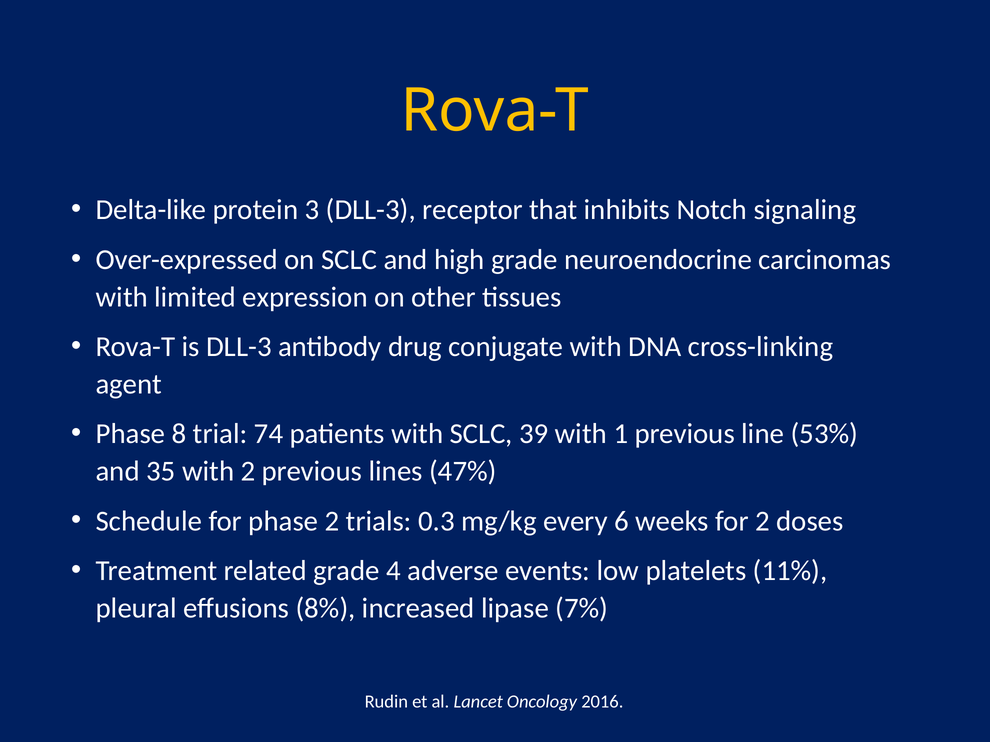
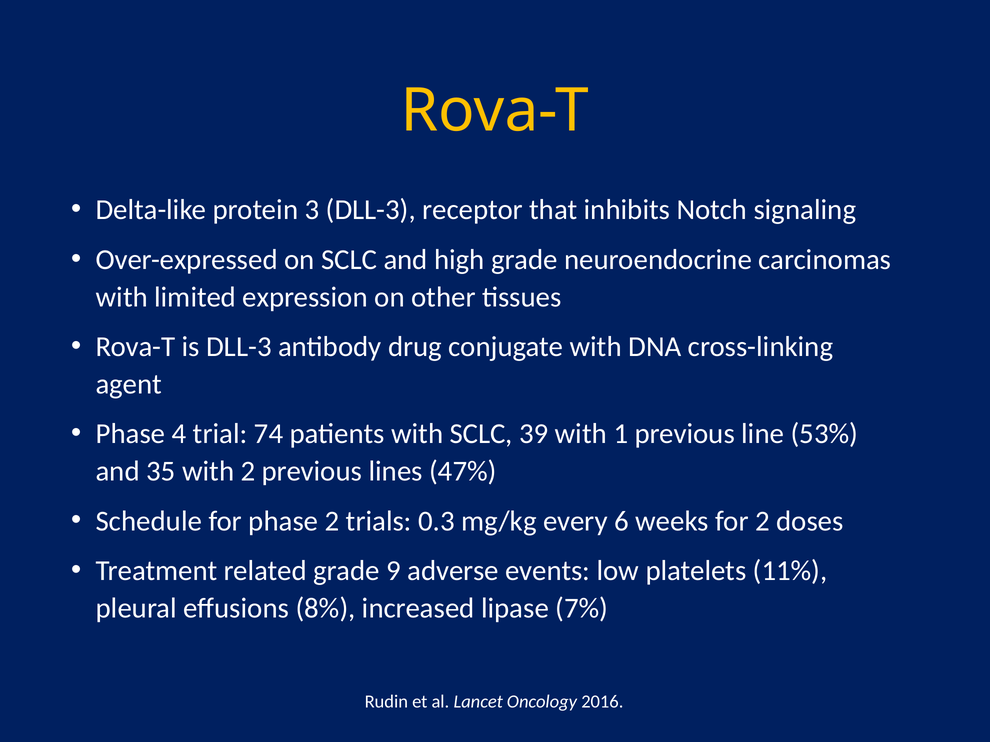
8: 8 -> 4 (179, 434)
4: 4 -> 9 (394, 571)
